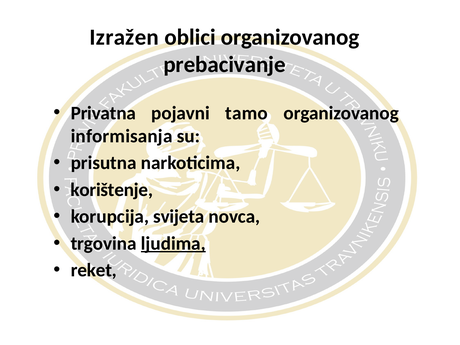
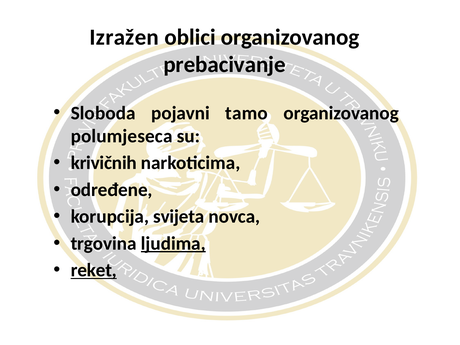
Privatna: Privatna -> Sloboda (103, 113)
informisanja: informisanja -> polumjeseca (122, 136)
prisutna: prisutna -> krivičnih (104, 163)
korištenje: korištenje -> određene (112, 190)
reket underline: none -> present (94, 270)
